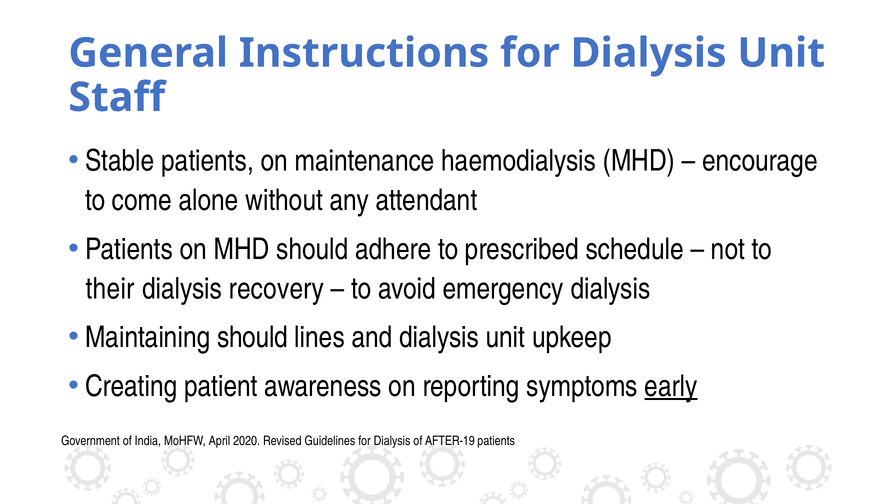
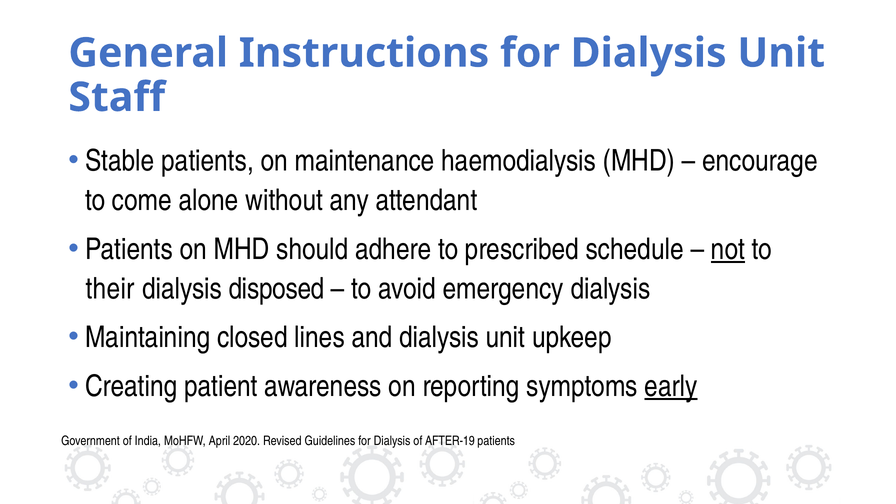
not underline: none -> present (728, 249)
recovery: recovery -> disposed (277, 289)
Maintaining should: should -> closed (252, 337)
